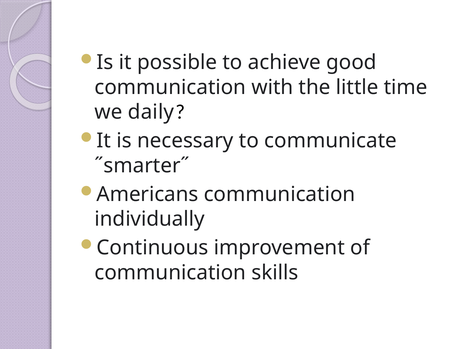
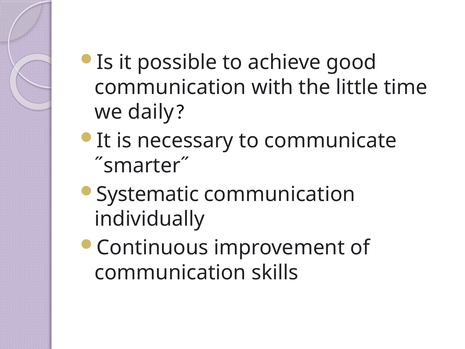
Americans: Americans -> Systematic (148, 194)
